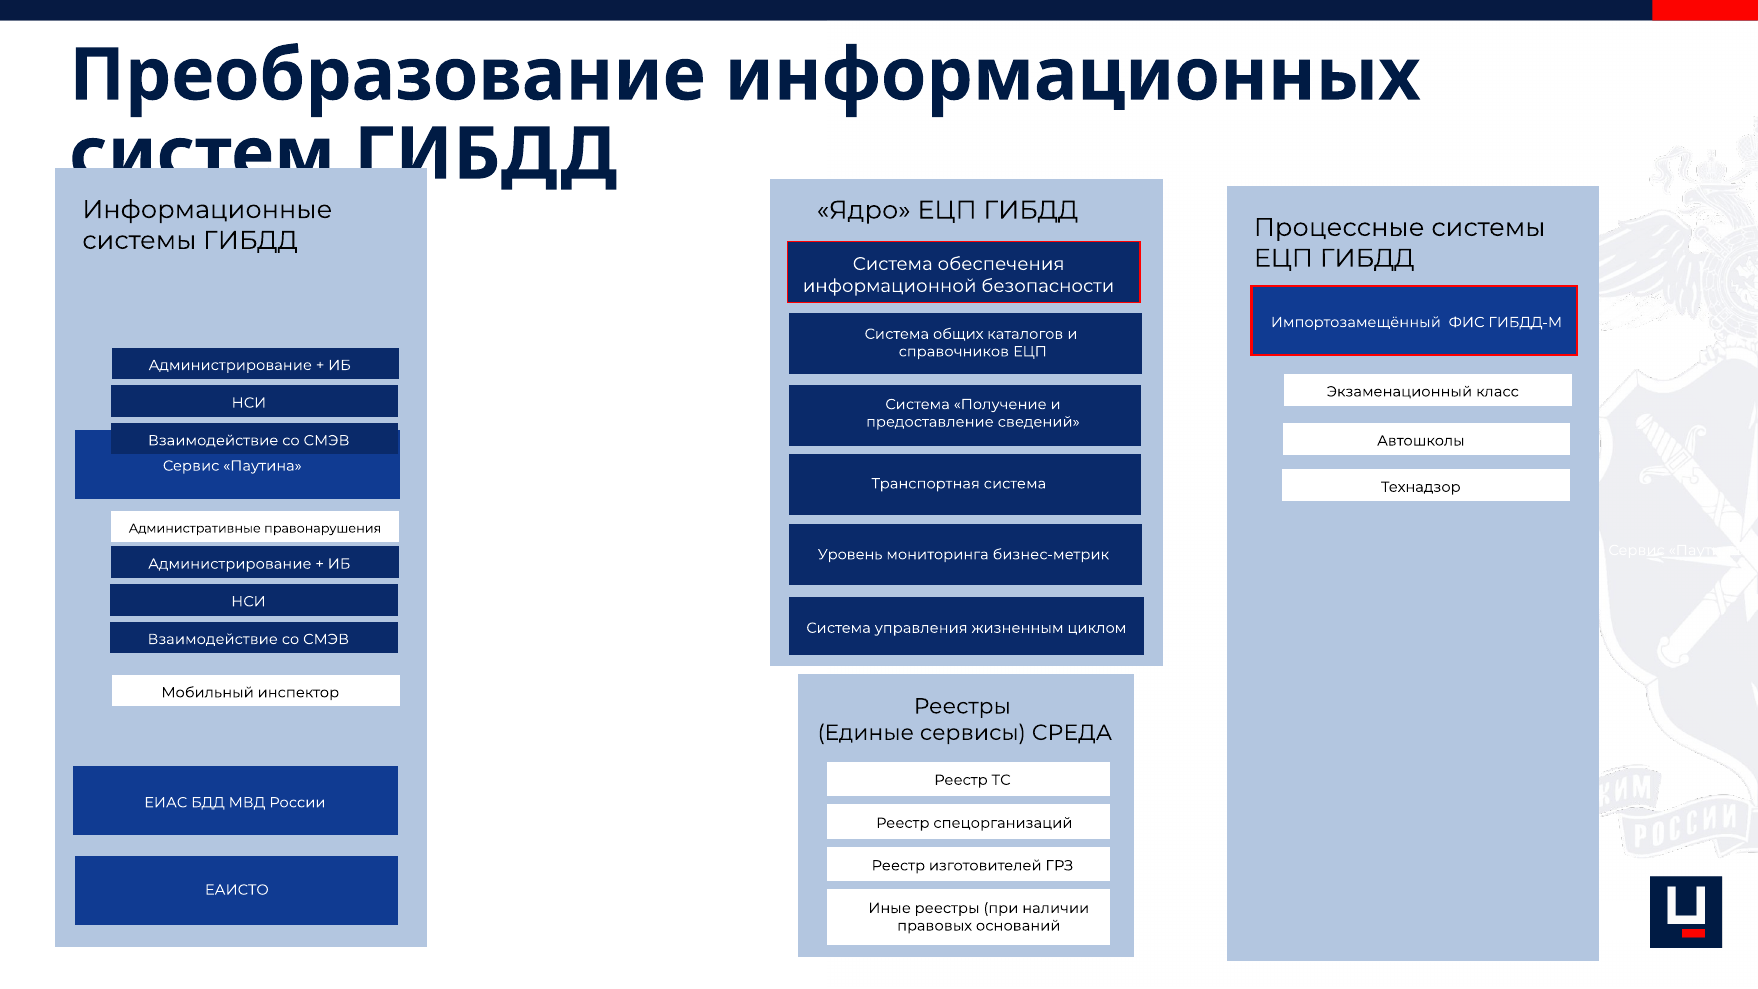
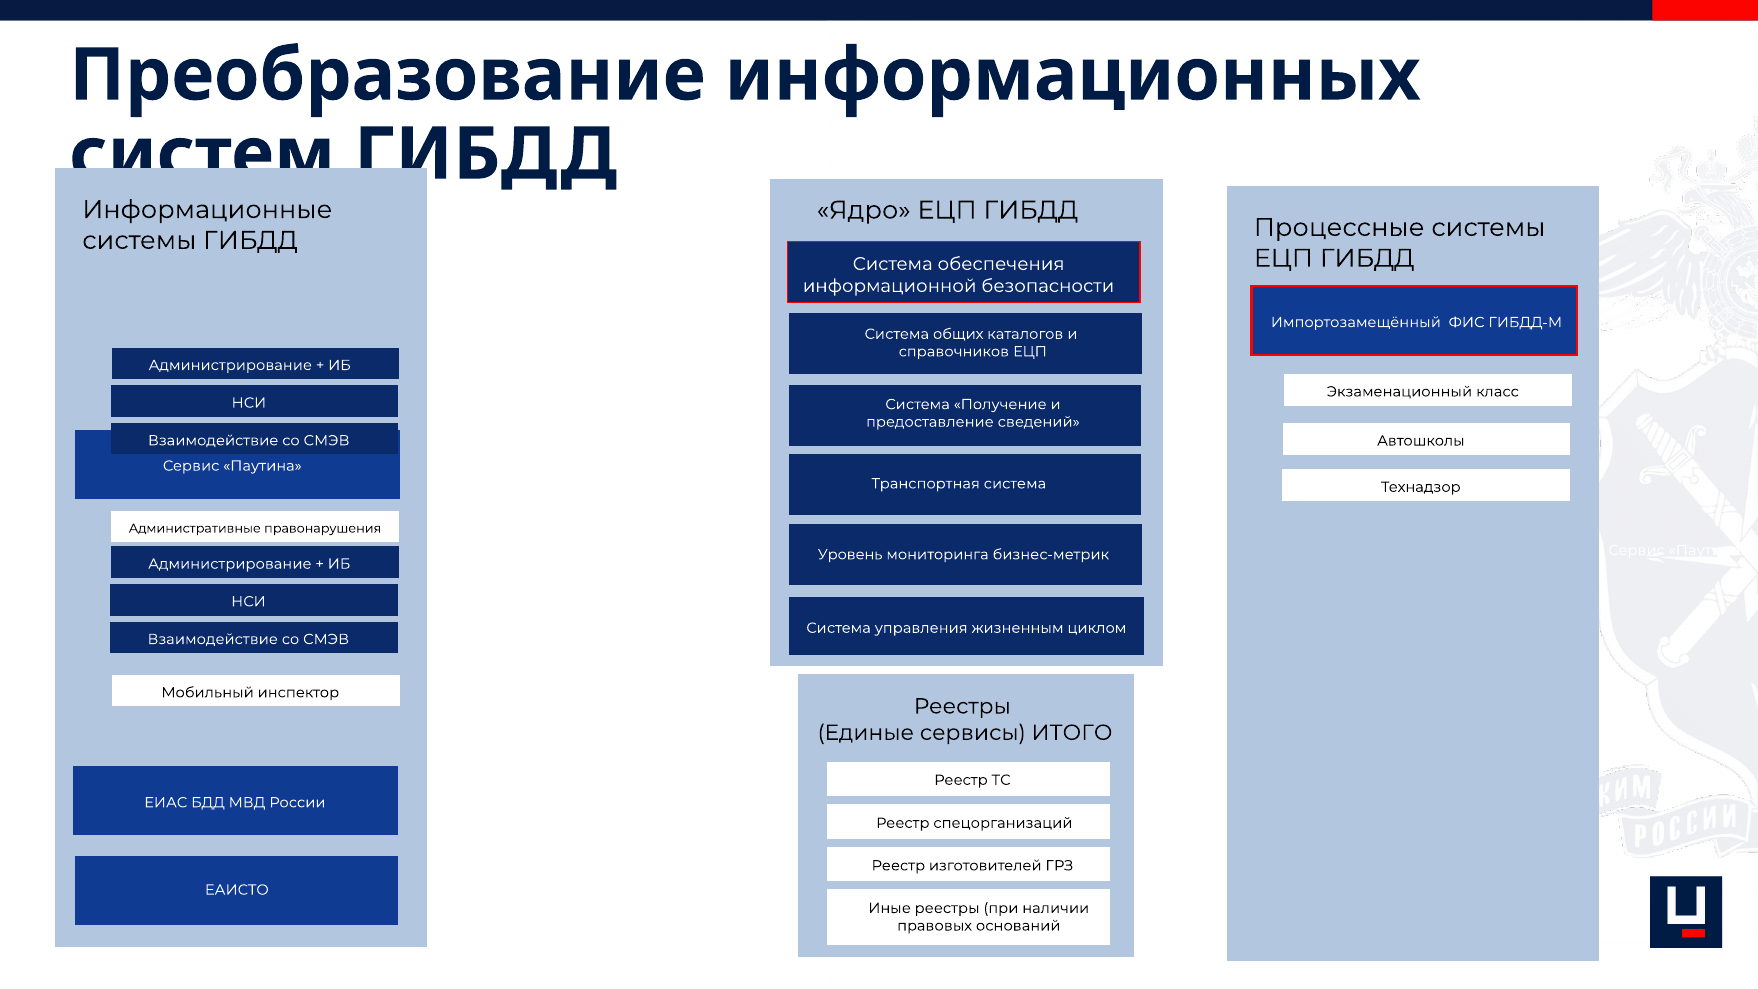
СРЕДА: СРЕДА -> ИТОГО (1072, 733)
